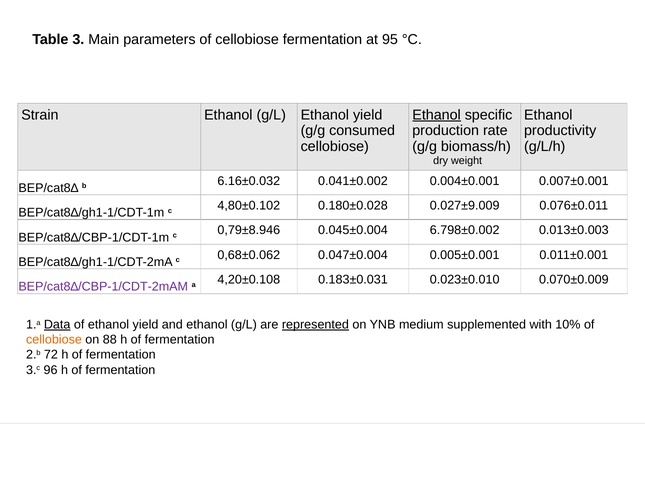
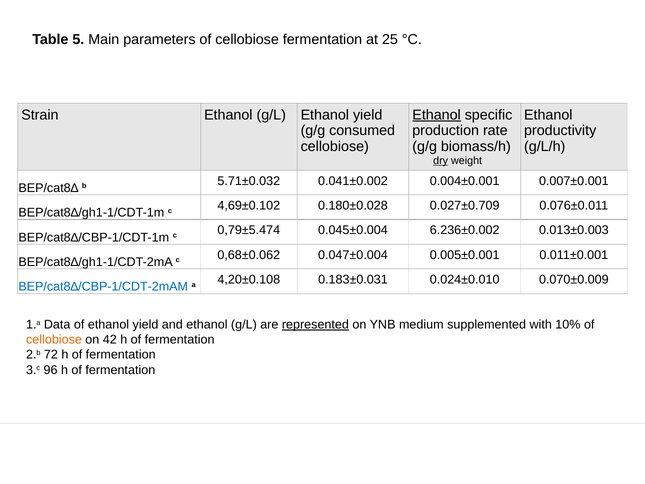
3: 3 -> 5 (78, 40)
95: 95 -> 25 (390, 40)
dry underline: none -> present (441, 161)
6.16±0.032: 6.16±0.032 -> 5.71±0.032 (249, 181)
4,80±0.102: 4,80±0.102 -> 4,69±0.102 (249, 205)
0.027±9.009: 0.027±9.009 -> 0.027±0.709 (465, 205)
0,79±8.946: 0,79±8.946 -> 0,79±5.474 (249, 230)
6.798±0.002: 6.798±0.002 -> 6.236±0.002 (465, 230)
BEP/cat8∆/CBP-1/CDT-2mAM colour: purple -> blue (103, 287)
0.023±0.010: 0.023±0.010 -> 0.024±0.010 (465, 280)
Data underline: present -> none (57, 325)
88: 88 -> 42 (110, 340)
